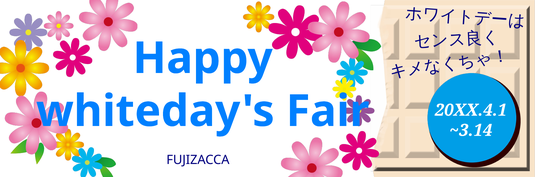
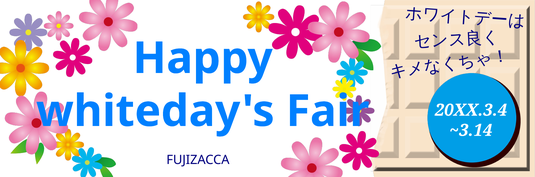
20XX.4.1: 20XX.4.1 -> 20XX.3.4 (471, 110)
